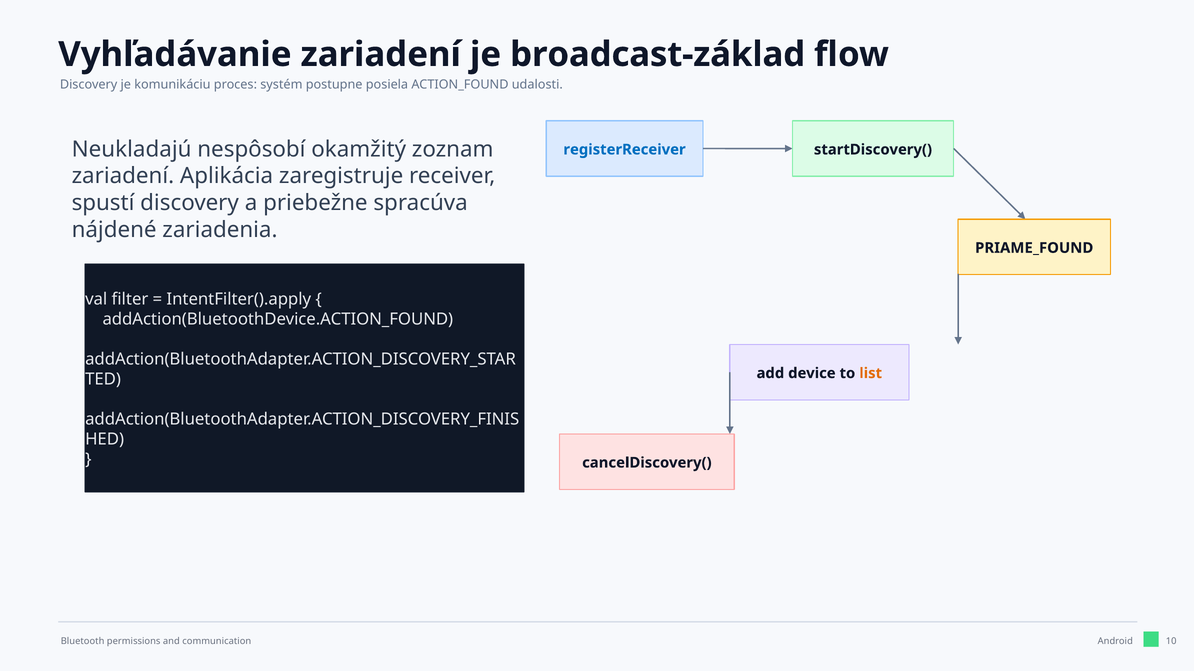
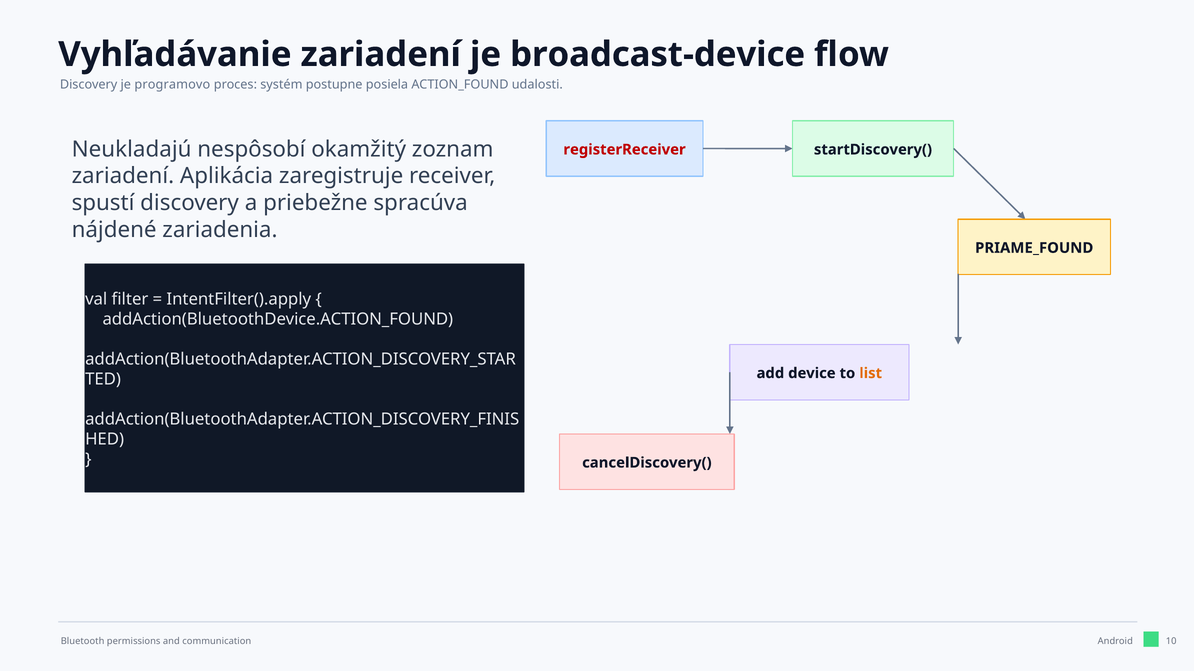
broadcast-základ: broadcast-základ -> broadcast-device (658, 55)
komunikáciu: komunikáciu -> programovo (172, 85)
registerReceiver colour: blue -> red (625, 150)
